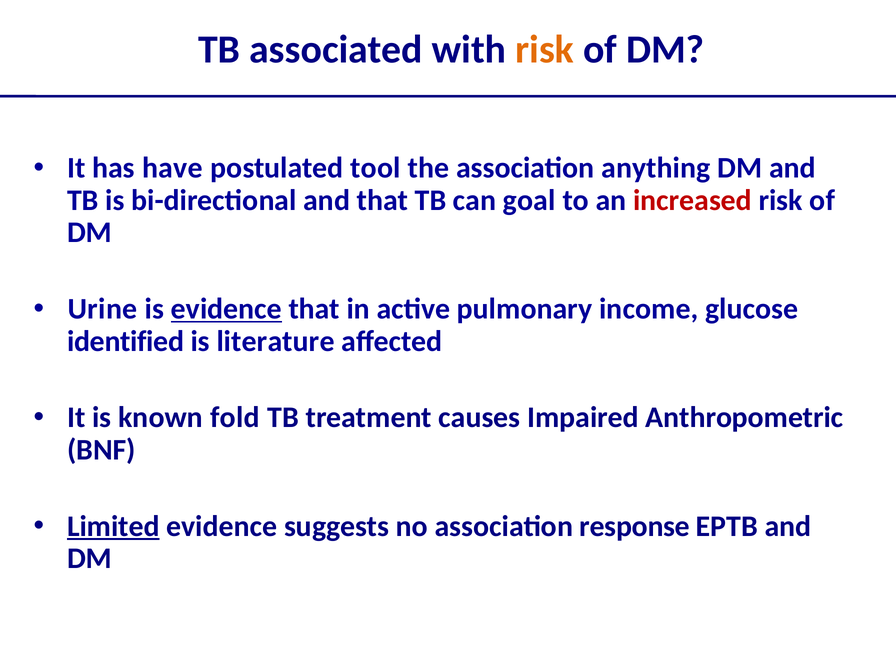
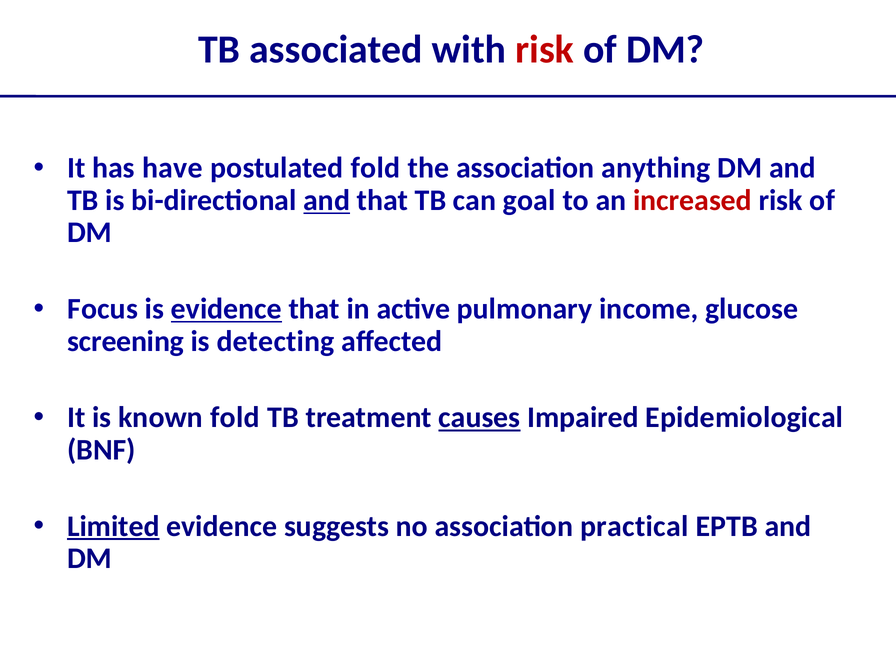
risk colour: orange -> red (545, 50)
postulated tool: tool -> fold (375, 168)
and underline: none -> present (327, 200)
Urine: Urine -> Focus (103, 309)
identified: identified -> screening (126, 341)
literature: literature -> detecting (276, 341)
causes underline: none -> present (479, 418)
Anthropometric: Anthropometric -> Epidemiological (744, 418)
response: response -> practical (634, 526)
